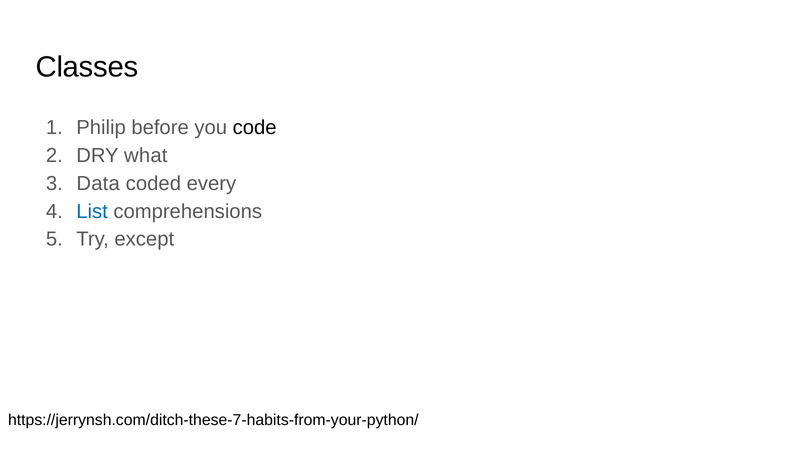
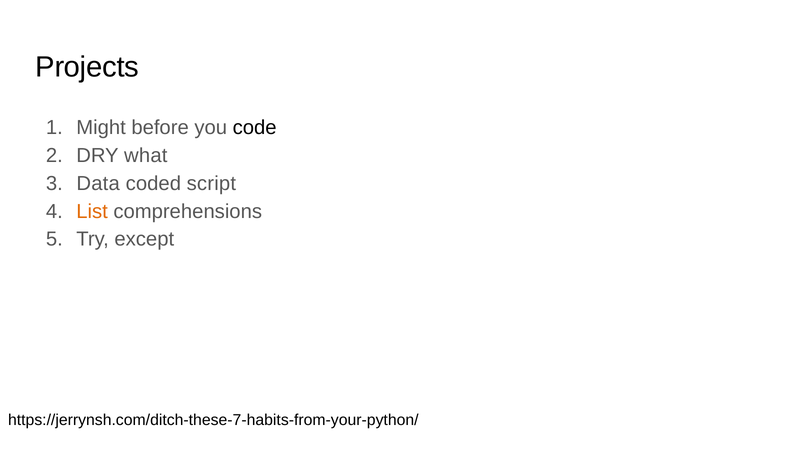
Classes: Classes -> Projects (87, 67)
Philip: Philip -> Might (101, 128)
every: every -> script (211, 183)
List colour: blue -> orange (92, 211)
